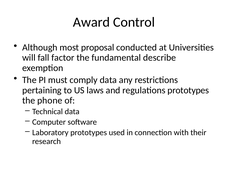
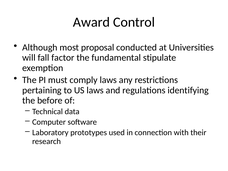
describe: describe -> stipulate (160, 58)
comply data: data -> laws (108, 80)
regulations prototypes: prototypes -> identifying (188, 90)
phone: phone -> before (50, 101)
